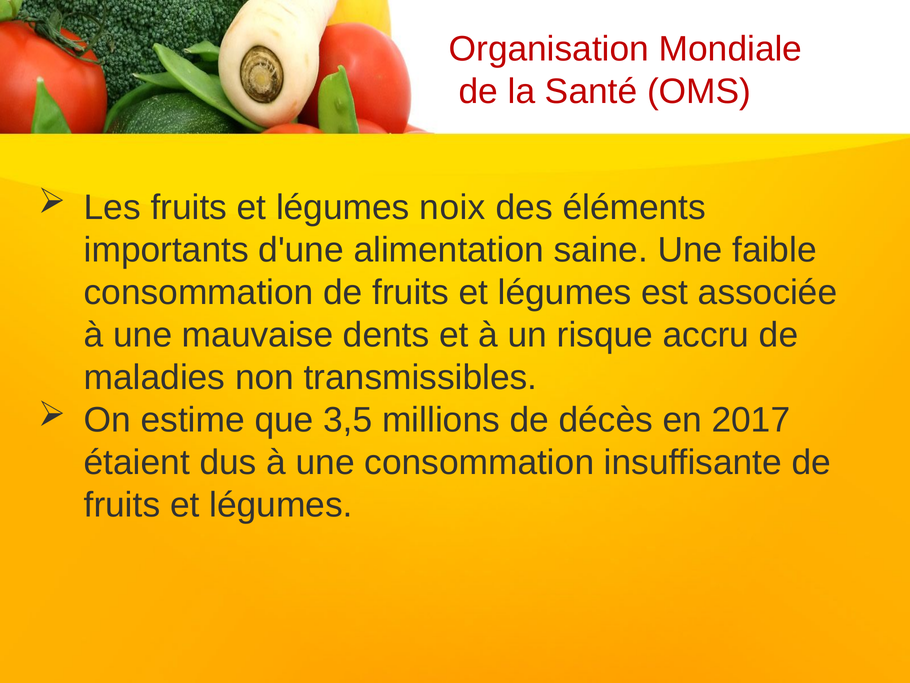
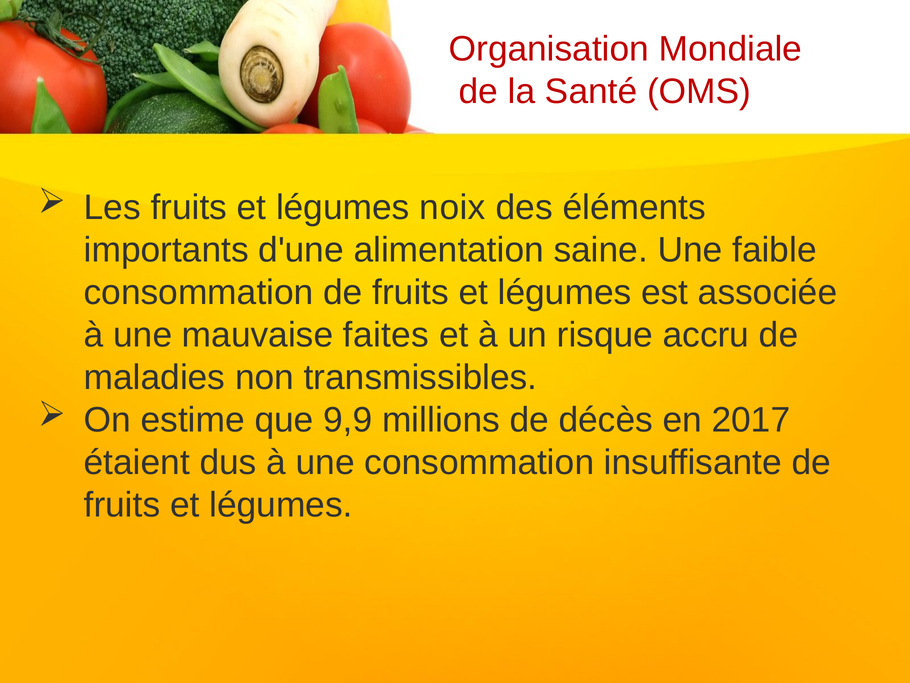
dents: dents -> faites (386, 335)
3,5: 3,5 -> 9,9 (348, 420)
